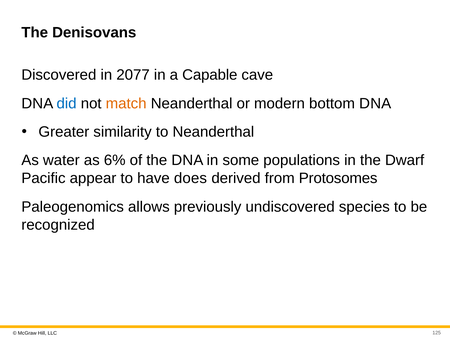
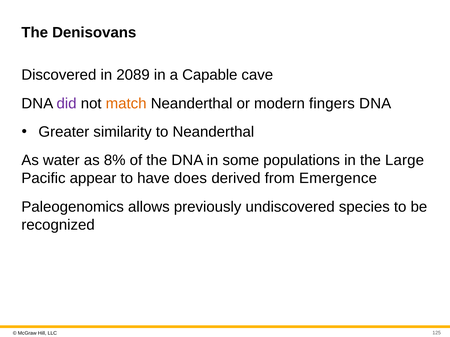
2077: 2077 -> 2089 (133, 75)
did colour: blue -> purple (67, 104)
bottom: bottom -> fingers (332, 104)
6%: 6% -> 8% (115, 161)
Dwarf: Dwarf -> Large (405, 161)
Protosomes: Protosomes -> Emergence (338, 179)
